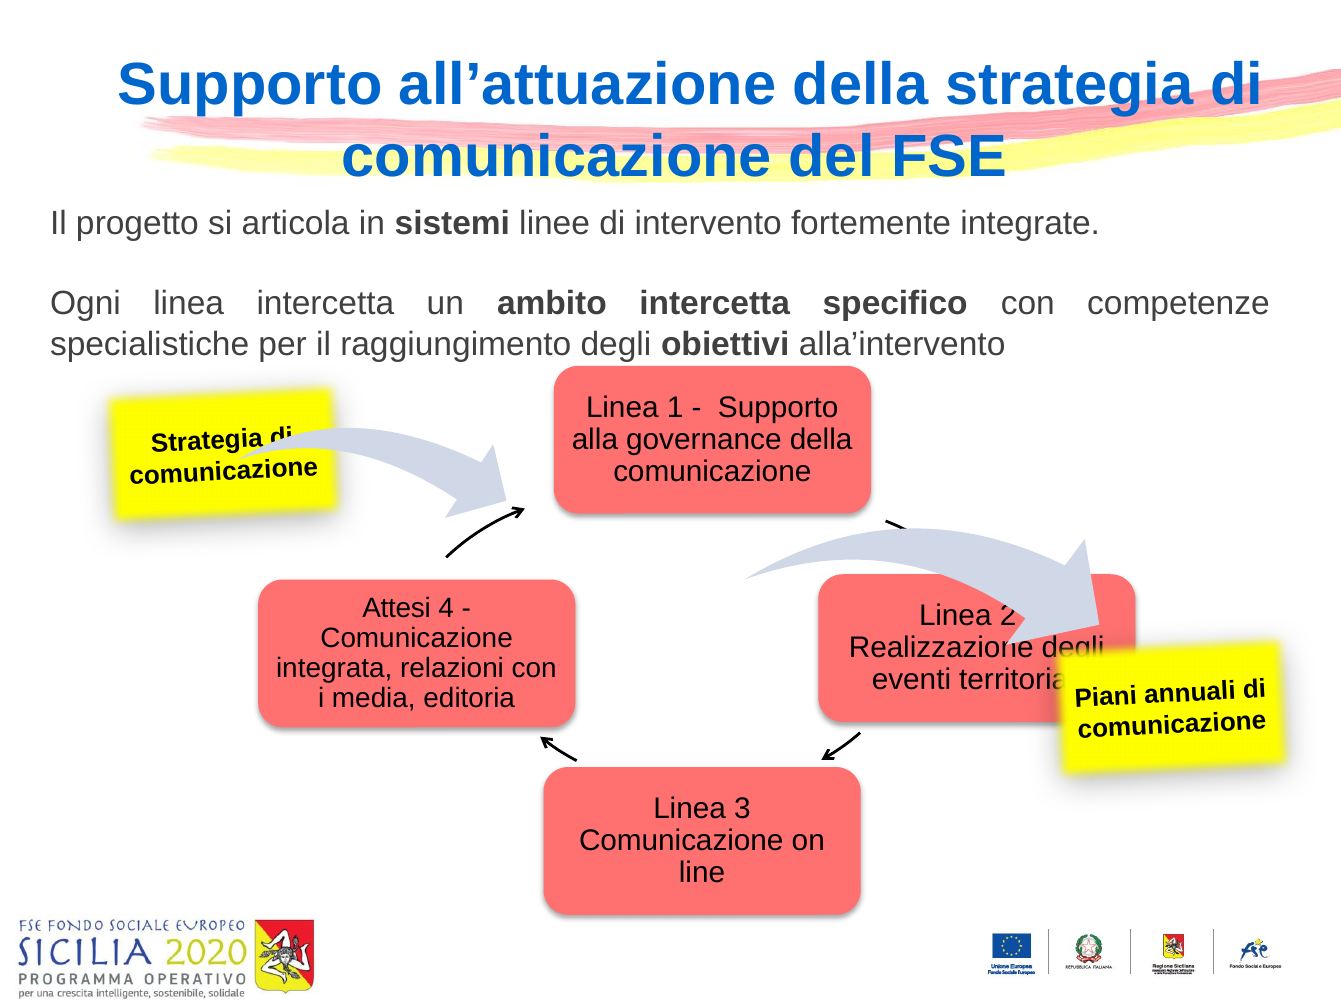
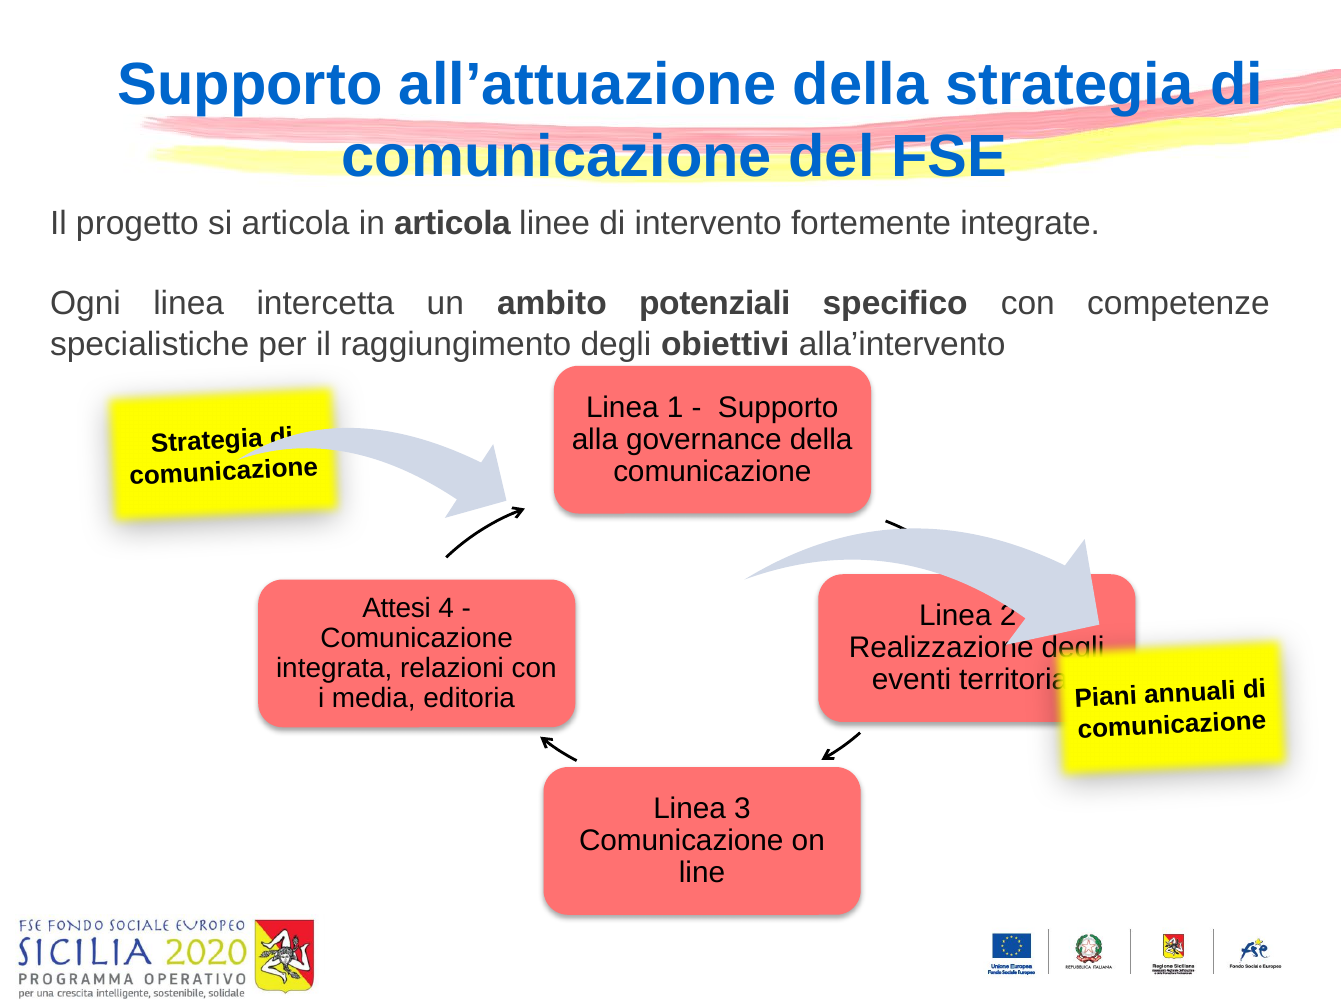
in sistemi: sistemi -> articola (452, 223)
ambito intercetta: intercetta -> potenziali (715, 304)
